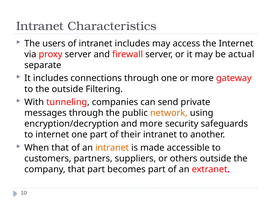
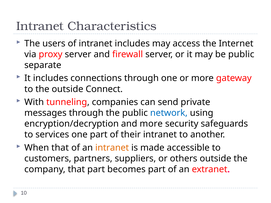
be actual: actual -> public (241, 54)
Filtering: Filtering -> Connect (104, 89)
network colour: orange -> blue (169, 113)
to internet: internet -> services (52, 135)
